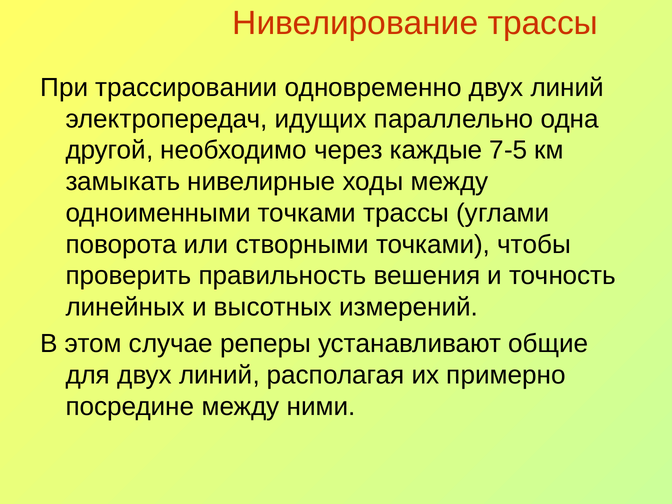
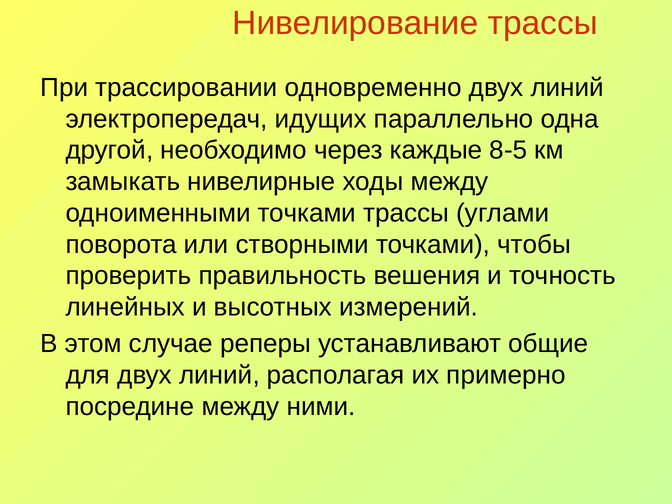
7-5: 7-5 -> 8-5 (508, 150)
